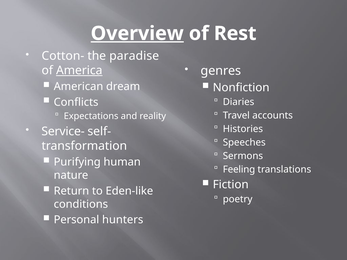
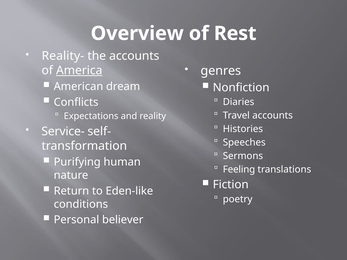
Overview underline: present -> none (137, 33)
Cotton-: Cotton- -> Reality- (63, 56)
the paradise: paradise -> accounts (134, 56)
hunters: hunters -> believer (123, 220)
